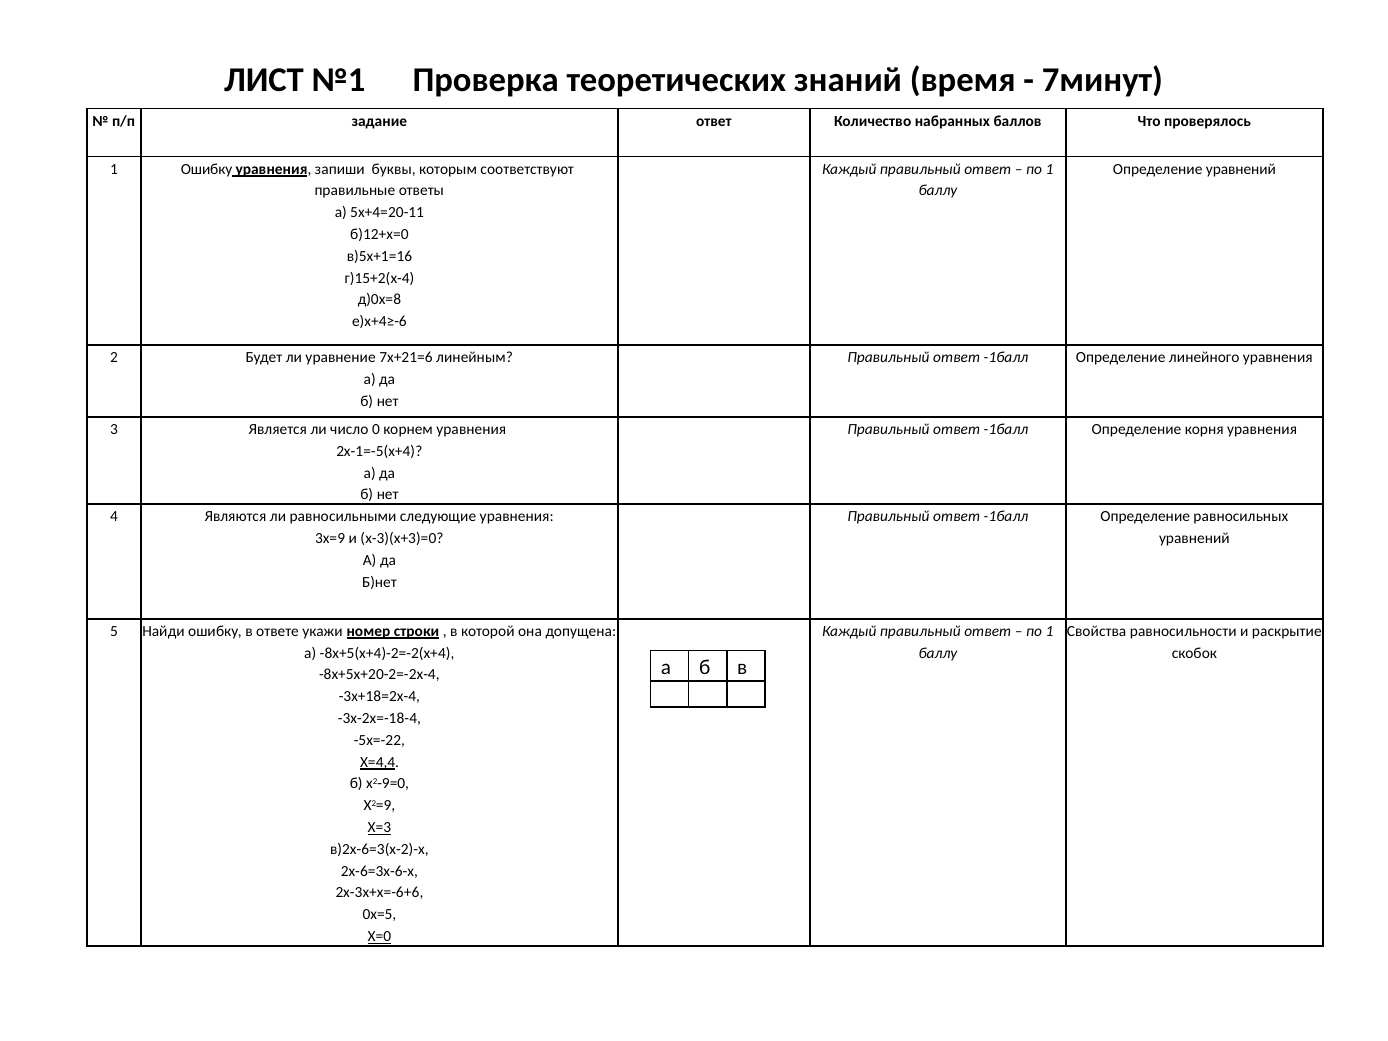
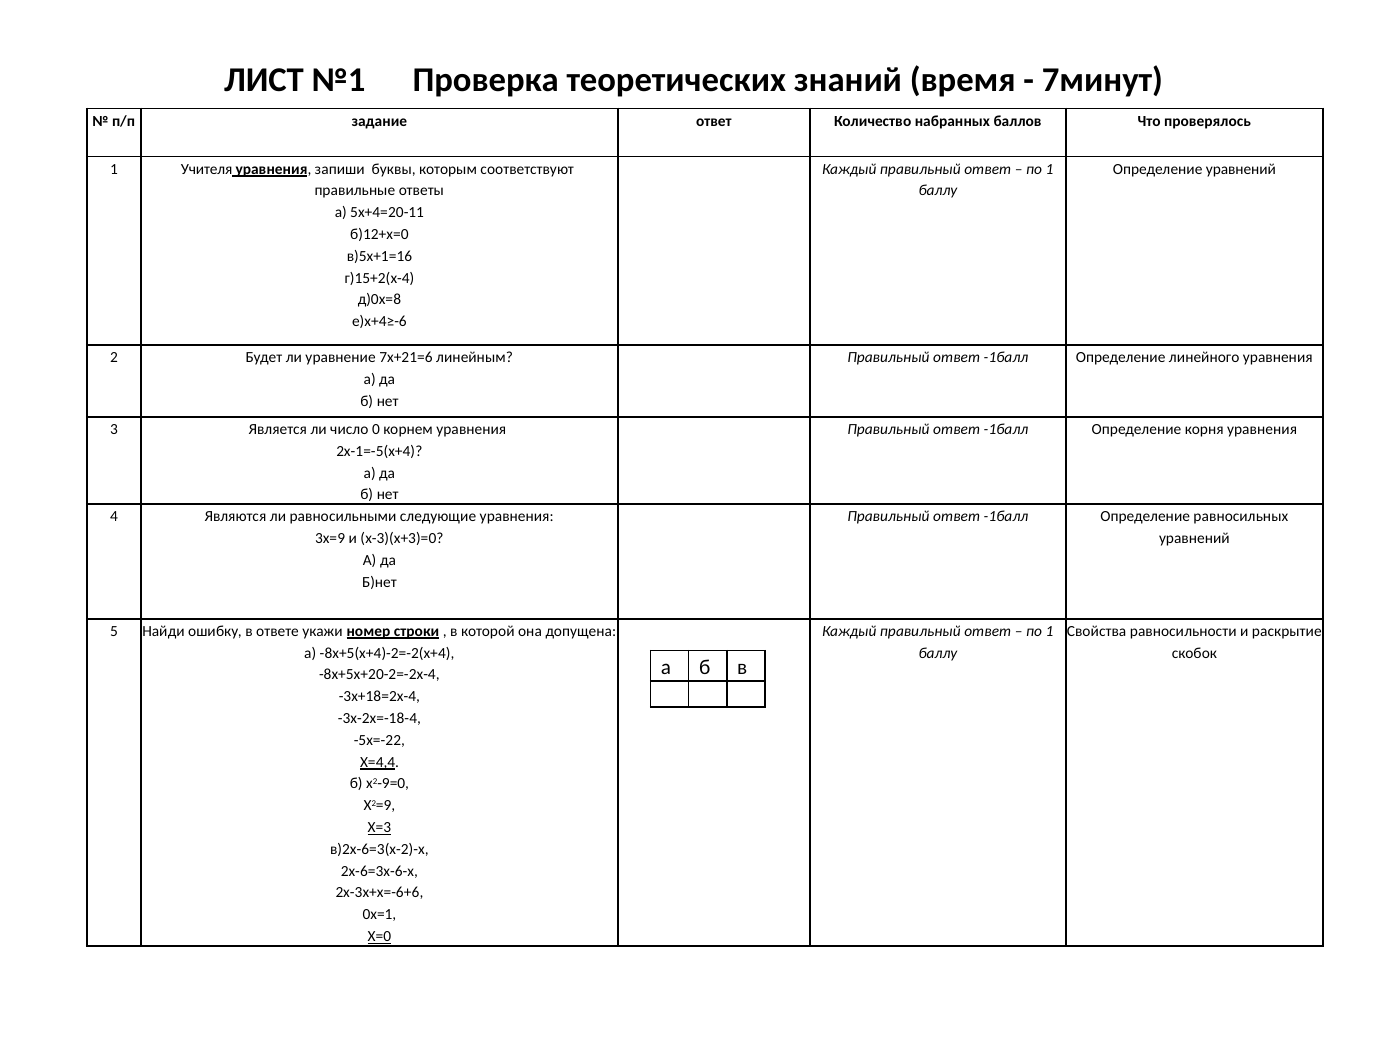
1 Ошибку: Ошибку -> Учителя (207, 169)
0х=5: 0х=5 -> 0х=1 (379, 915)
